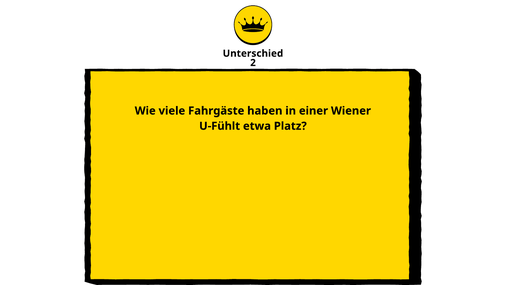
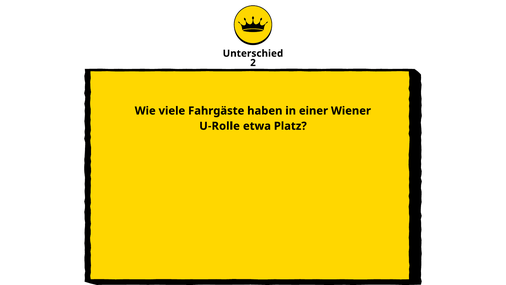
U-Fühlt: U-Fühlt -> U-Rolle (220, 126)
